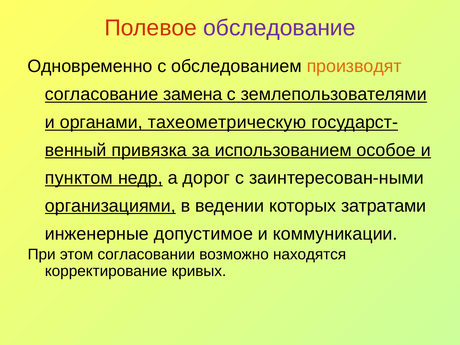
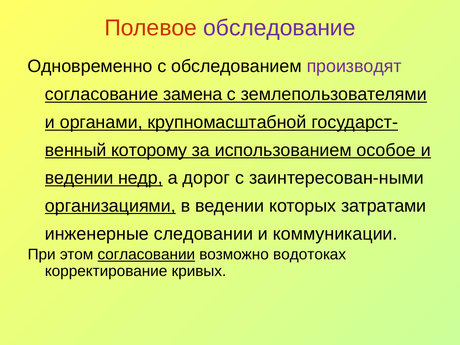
производят colour: orange -> purple (354, 66)
тахеометрическую: тахеометрическую -> крупномасштабной (227, 122)
привязка: привязка -> которому (149, 150)
пунктом: пунктом -> ведении (79, 178)
допустимое: допустимое -> следовании (203, 234)
согласовании underline: none -> present (146, 255)
находятся: находятся -> водотоках (310, 255)
